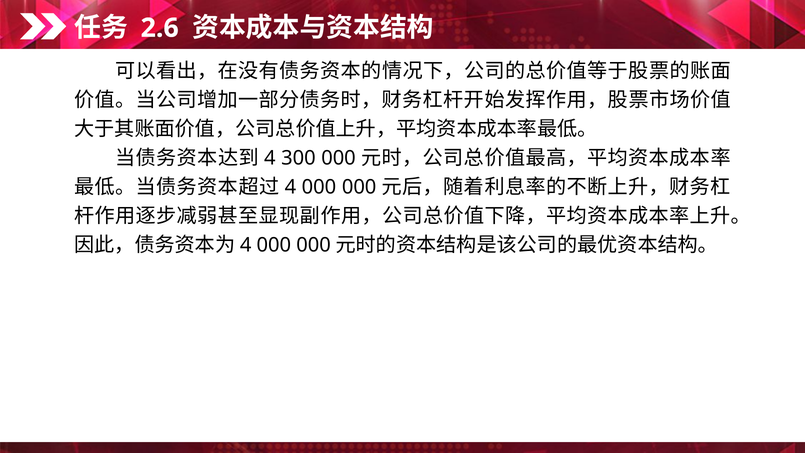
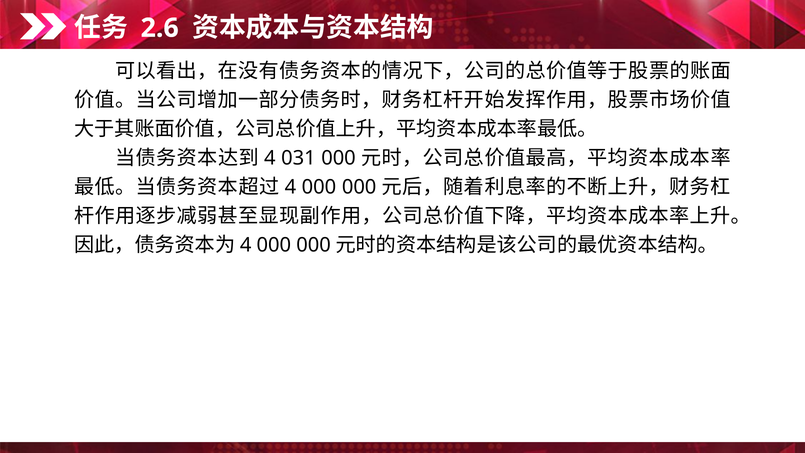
300: 300 -> 031 (298, 158)
